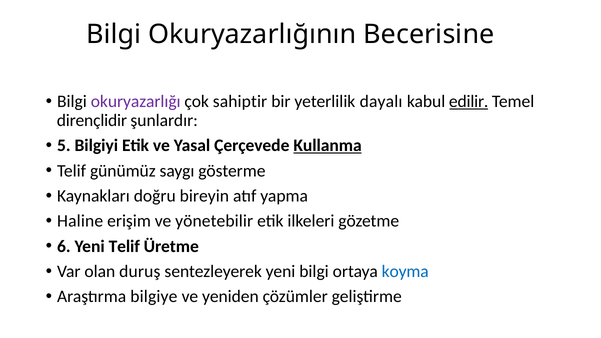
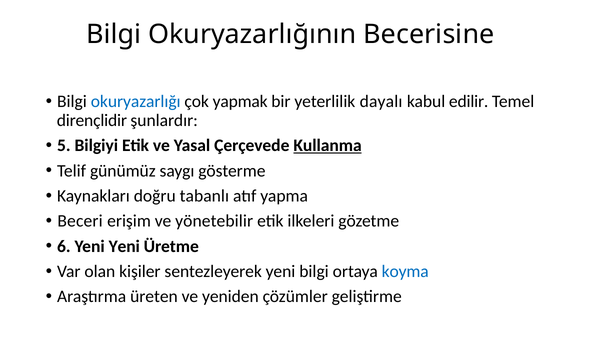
okuryazarlığı colour: purple -> blue (136, 102)
sahiptir: sahiptir -> yapmak (240, 102)
edilir underline: present -> none (469, 102)
bireyin: bireyin -> tabanlı (204, 196)
Haline: Haline -> Beceri (80, 221)
Yeni Telif: Telif -> Yeni (124, 246)
duruş: duruş -> kişiler (140, 271)
bilgiye: bilgiye -> üreten (154, 297)
